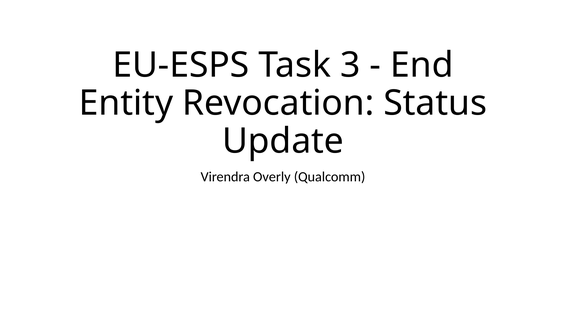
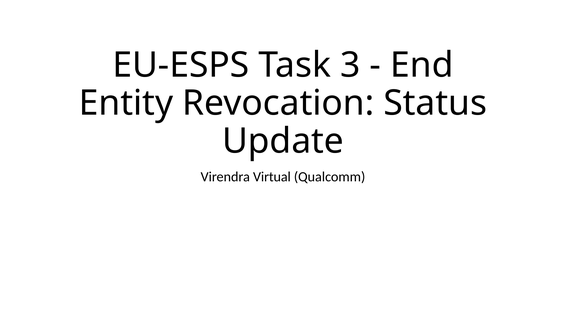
Overly: Overly -> Virtual (272, 177)
